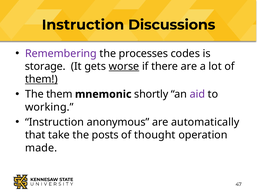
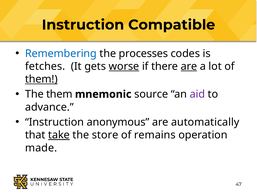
Discussions: Discussions -> Compatible (172, 25)
Remembering colour: purple -> blue (61, 53)
storage: storage -> fetches (45, 66)
are underline: none -> present (189, 66)
shortly: shortly -> source (151, 94)
working: working -> advance (49, 107)
take underline: none -> present (59, 135)
posts: posts -> store (105, 135)
thought: thought -> remains (155, 135)
